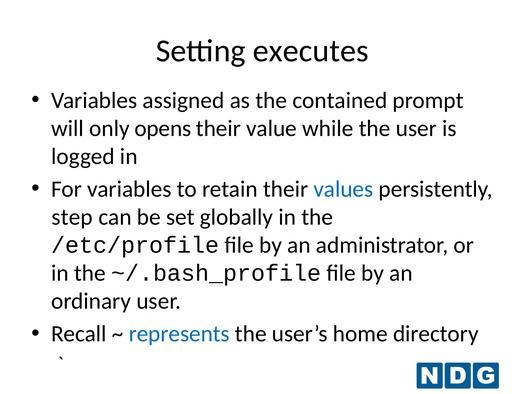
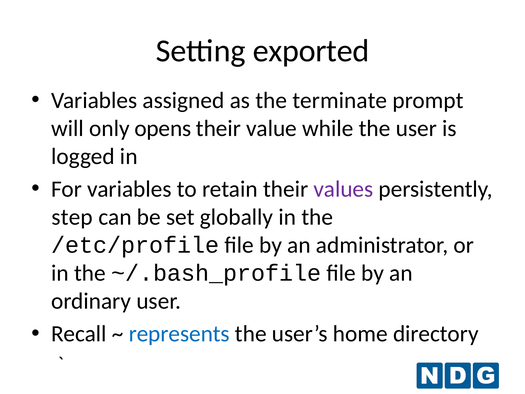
executes: executes -> exported (311, 51)
contained: contained -> terminate (340, 100)
values colour: blue -> purple (343, 189)
